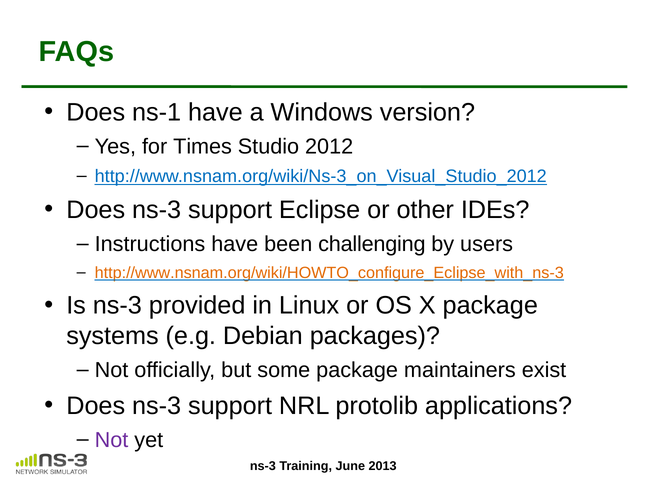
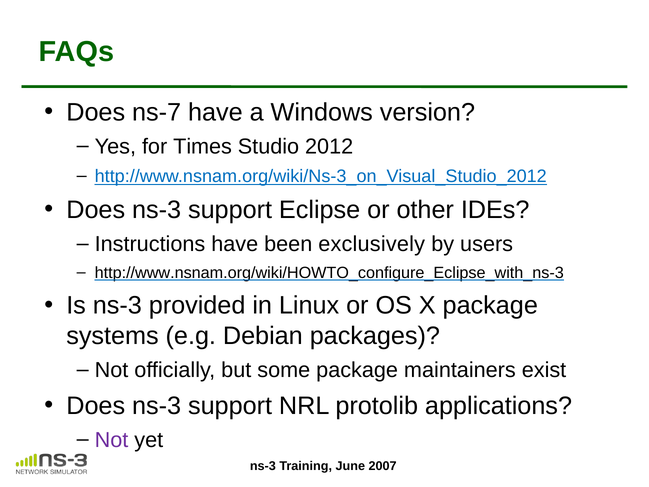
ns-1: ns-1 -> ns-7 (157, 112)
challenging: challenging -> exclusively (372, 244)
http://www.nsnam.org/wiki/HOWTO_configure_Eclipse_with_ns-3 colour: orange -> black (329, 273)
2013: 2013 -> 2007 (383, 466)
